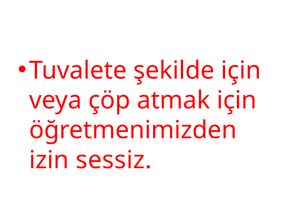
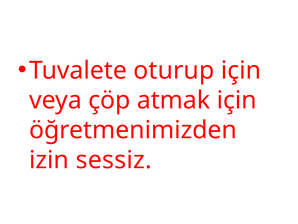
şekilde: şekilde -> oturup (174, 70)
